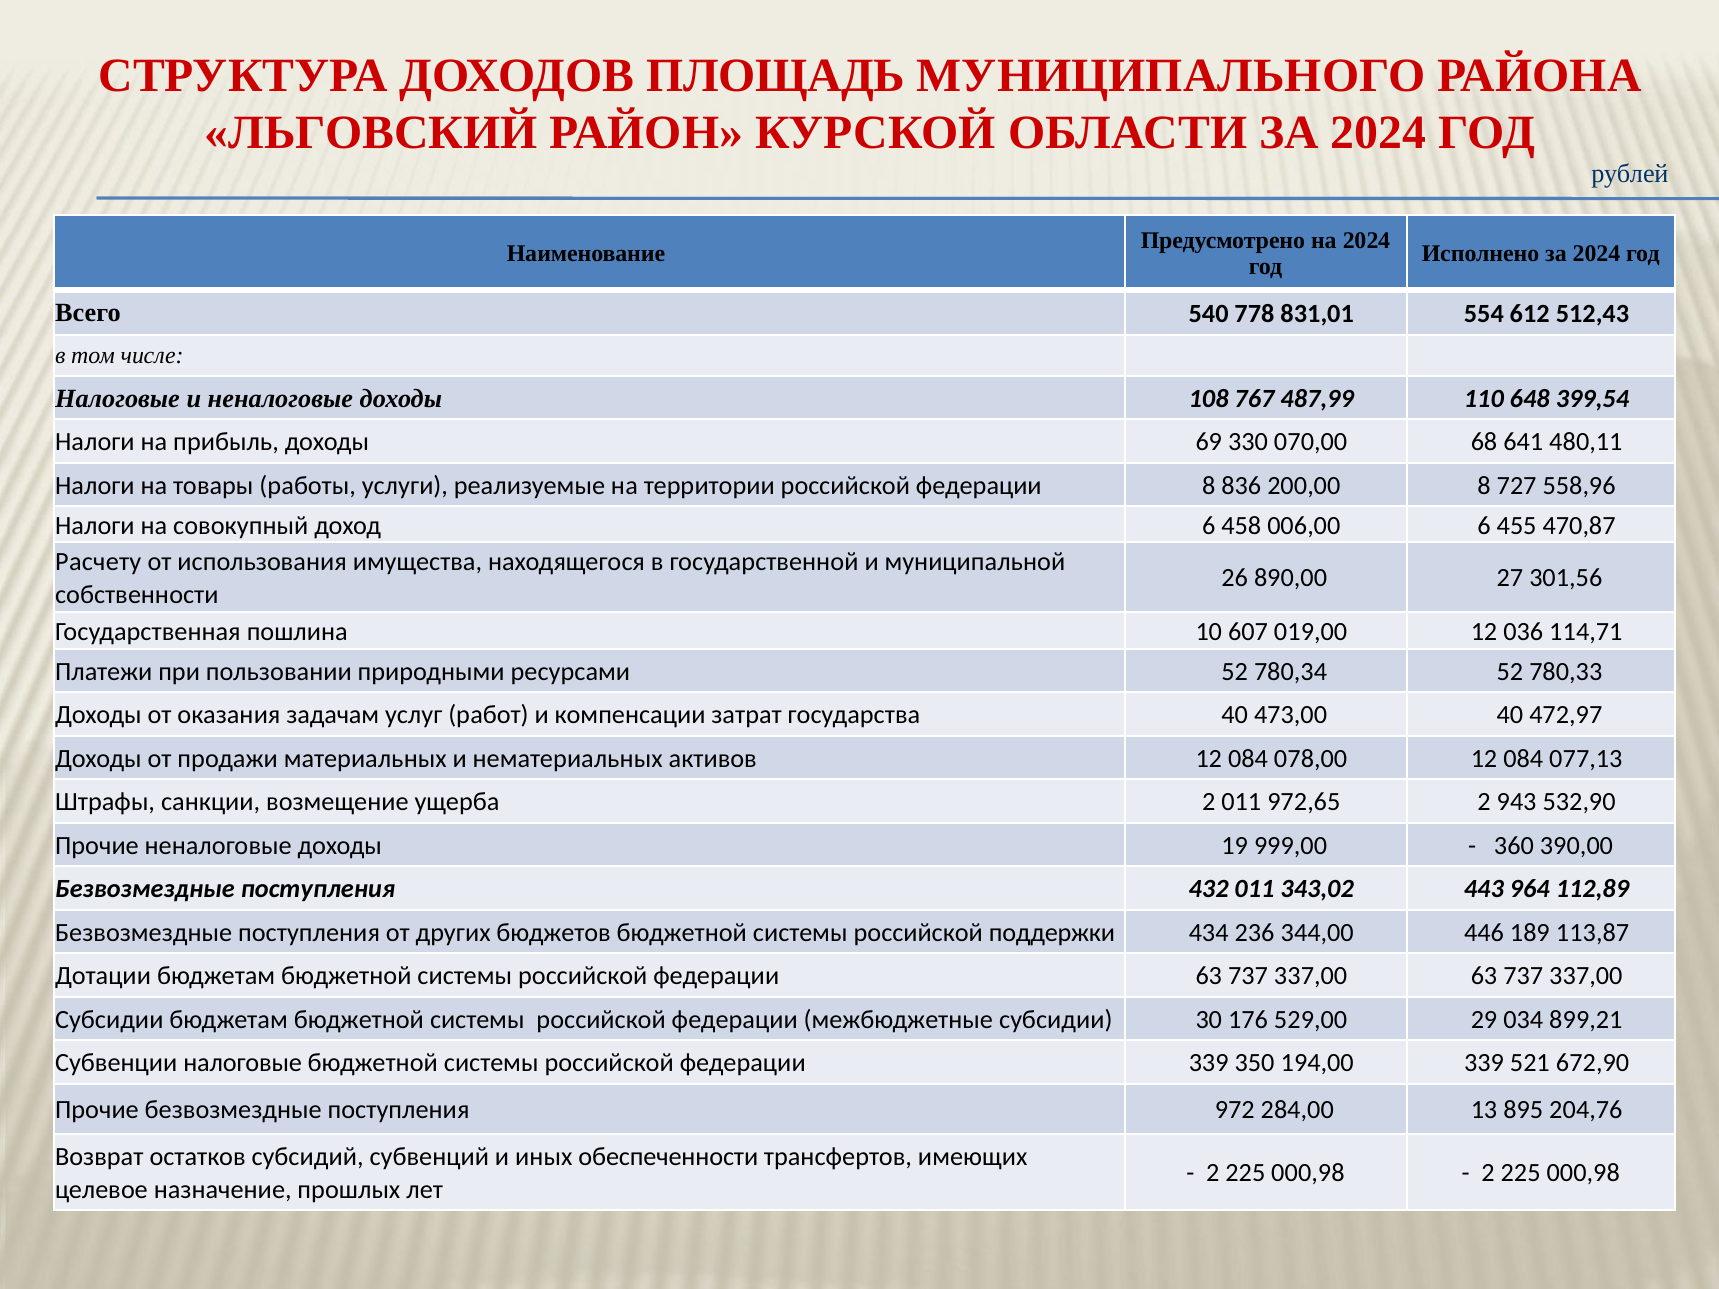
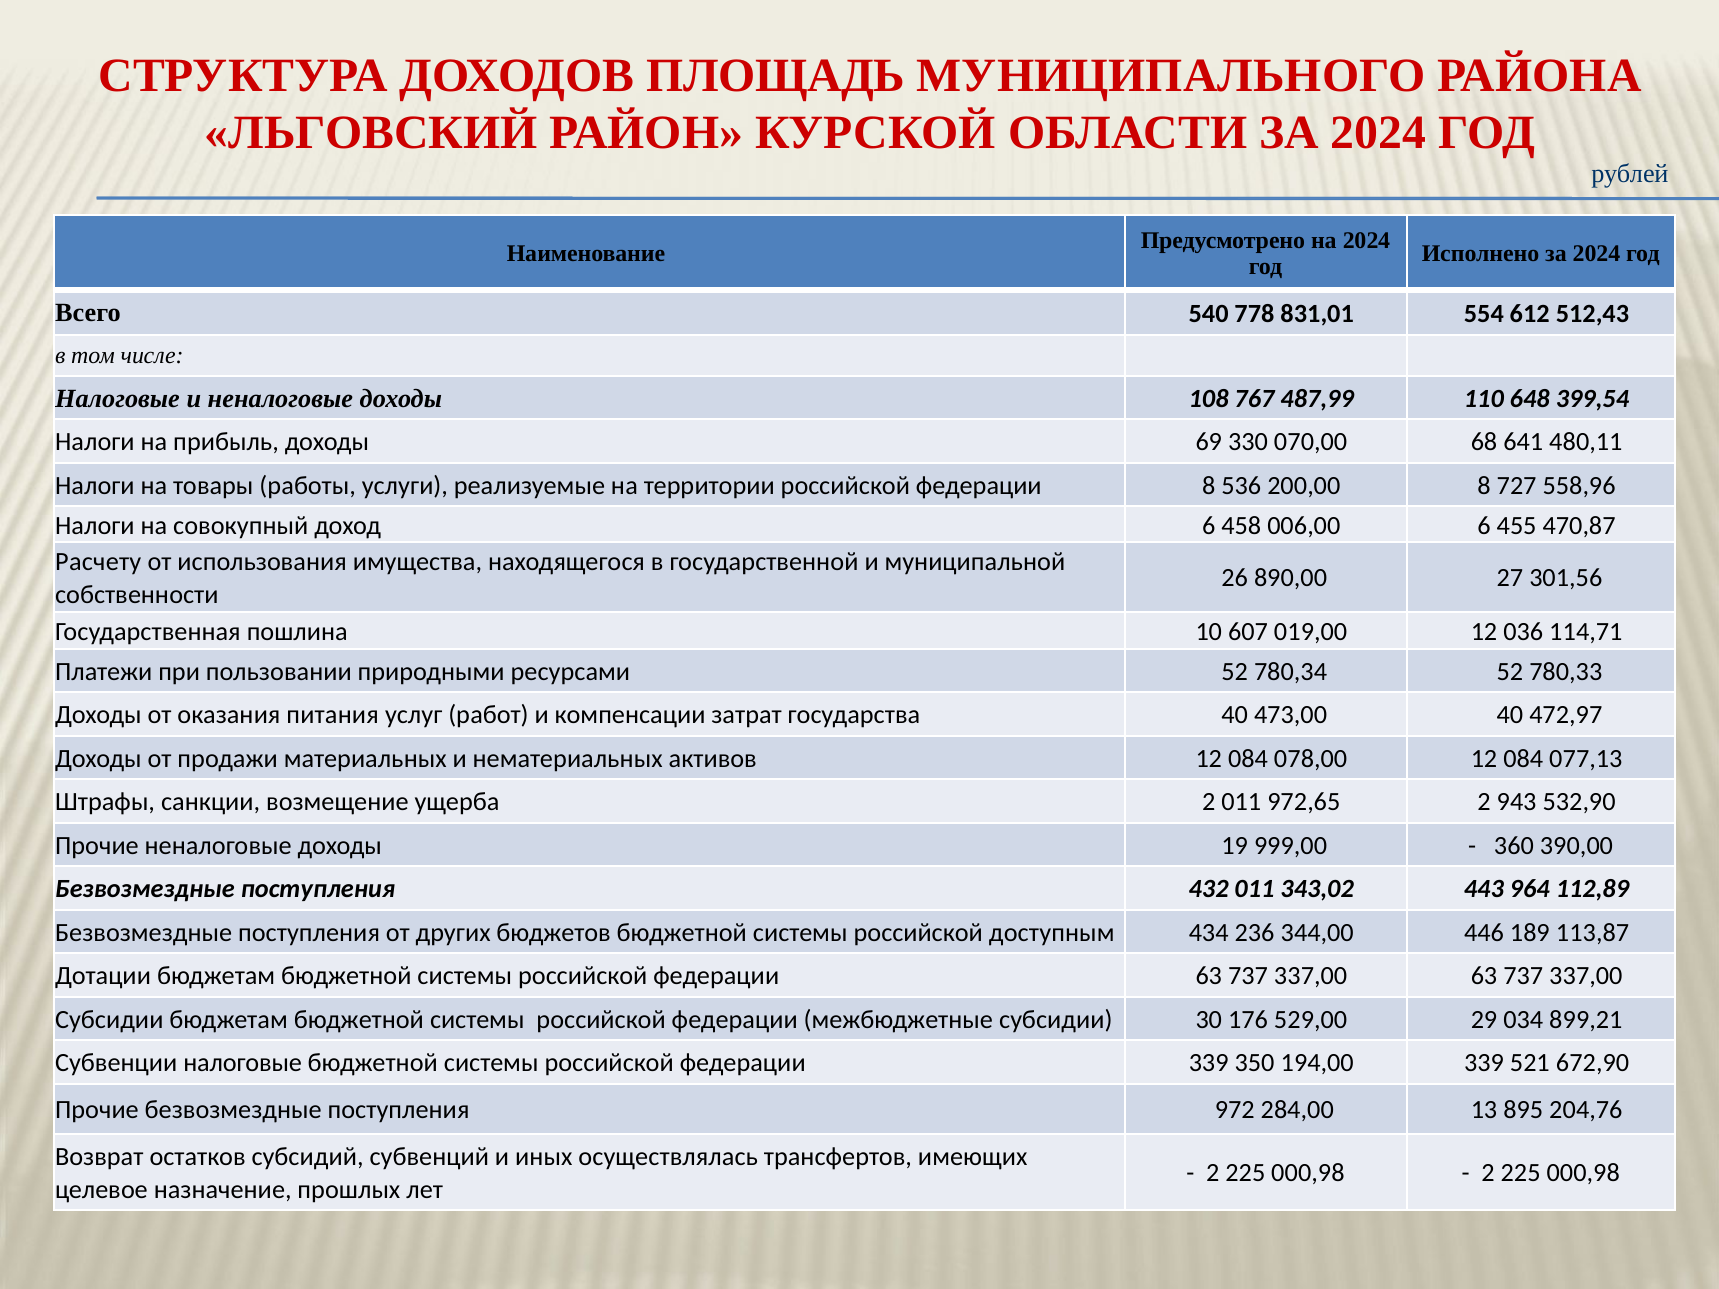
836: 836 -> 536 (1241, 486)
задачам: задачам -> питания (333, 715)
поддержки: поддержки -> доступным (1052, 933)
обеспеченности: обеспеченности -> осуществлялась (668, 1157)
